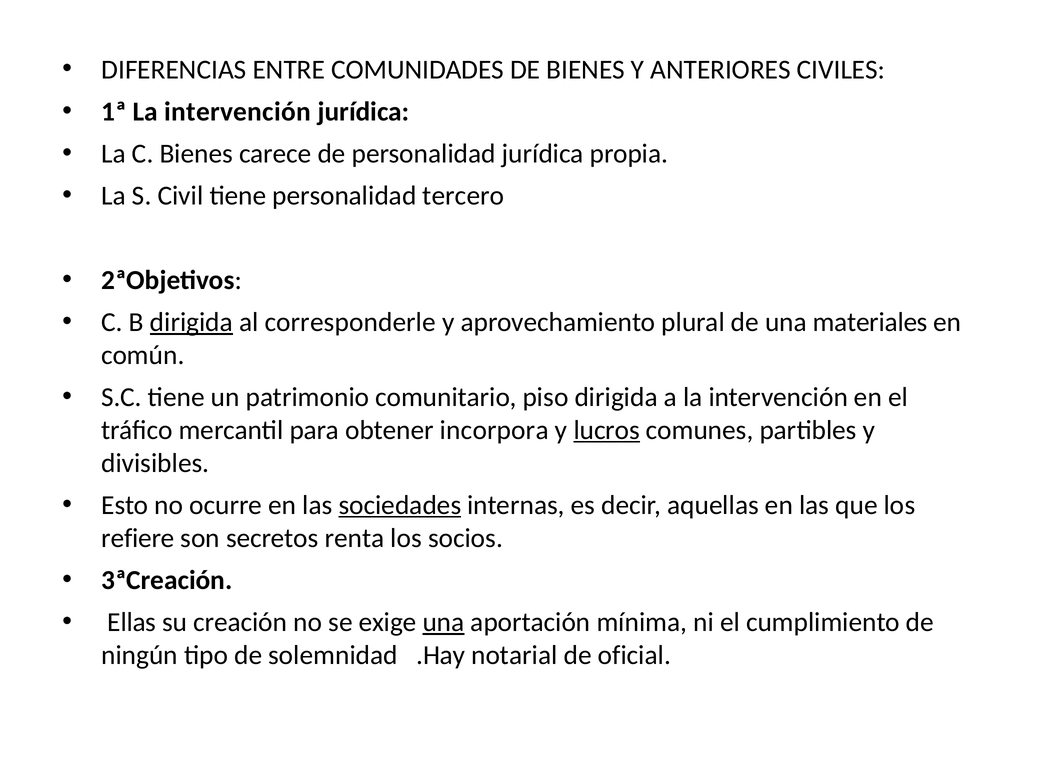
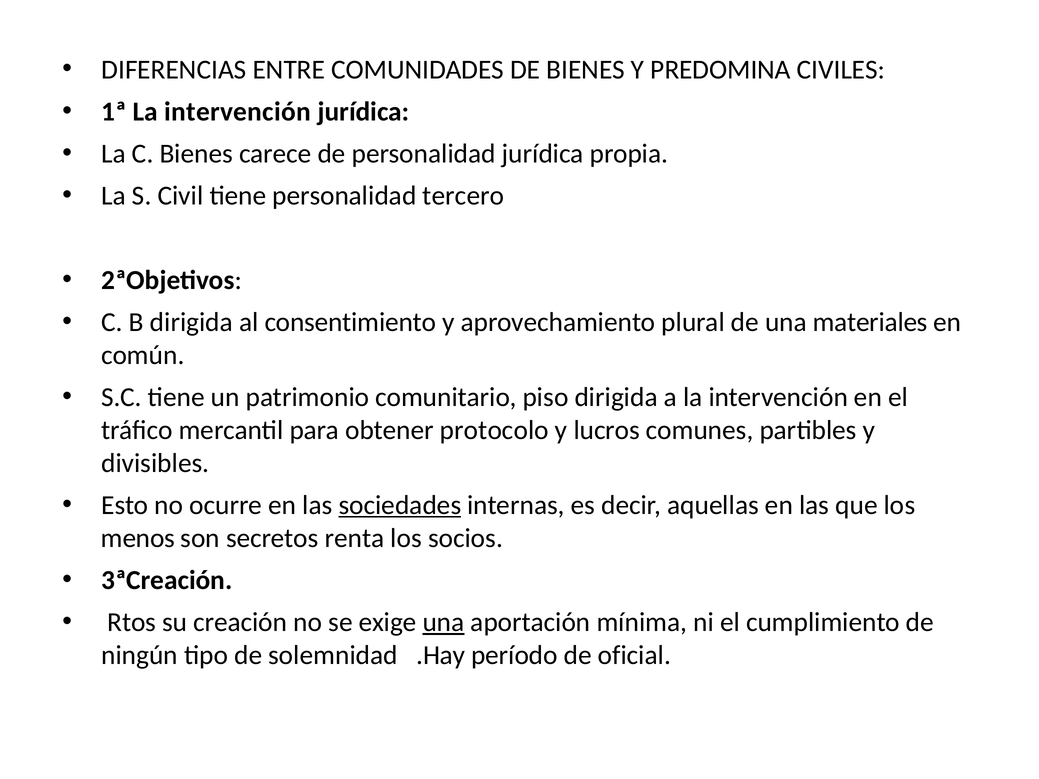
ANTERIORES: ANTERIORES -> PREDOMINA (721, 70)
dirigida underline: present -> none (191, 322)
corresponderle: corresponderle -> consentimiento (350, 322)
incorpora: incorpora -> protocolo (494, 430)
lucros underline: present -> none (607, 430)
refiere: refiere -> menos (138, 538)
Ellas: Ellas -> Rtos (132, 622)
notarial: notarial -> período (514, 655)
